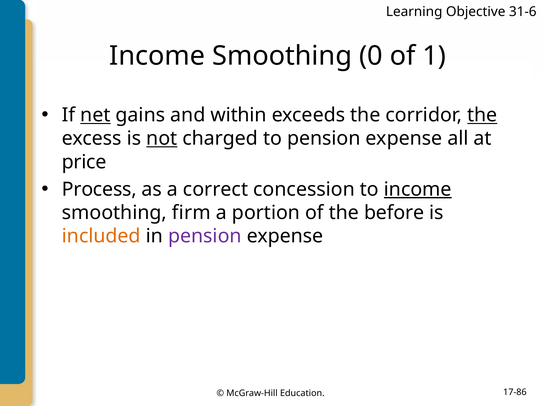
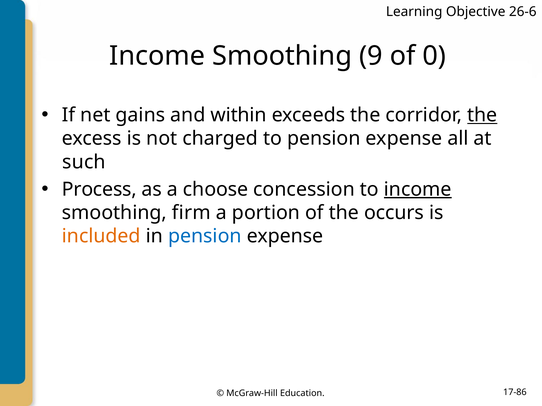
31-6: 31-6 -> 26-6 (523, 12)
0: 0 -> 9 (371, 56)
1: 1 -> 0 (434, 56)
net underline: present -> none (95, 115)
not underline: present -> none (162, 139)
price: price -> such (84, 162)
correct: correct -> choose (216, 190)
before: before -> occurs (394, 213)
pension colour: purple -> blue (205, 236)
